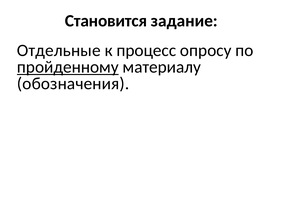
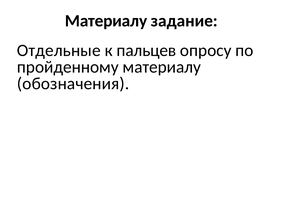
Становится: Становится -> Материалу (106, 21)
процесс: процесс -> пальцев (146, 51)
пройденному underline: present -> none (68, 67)
